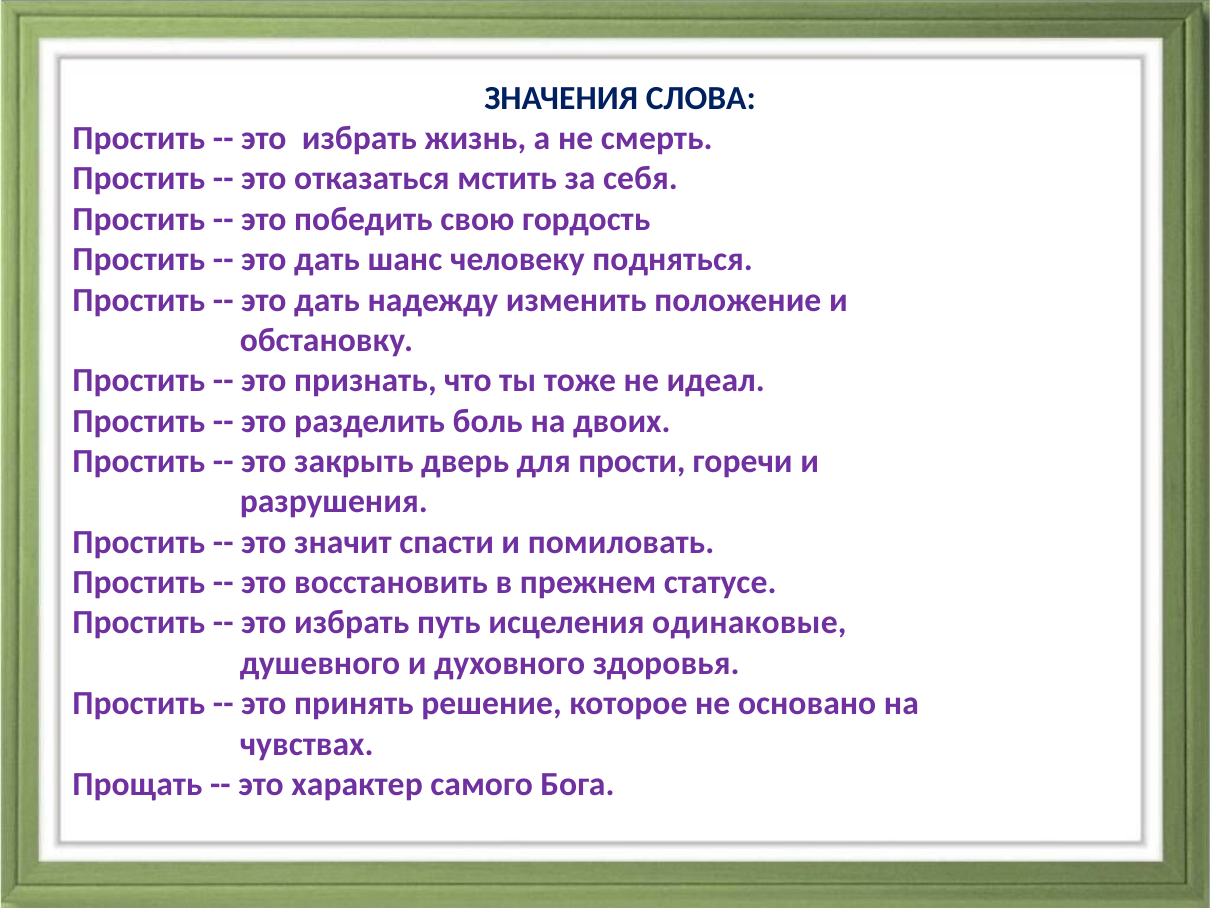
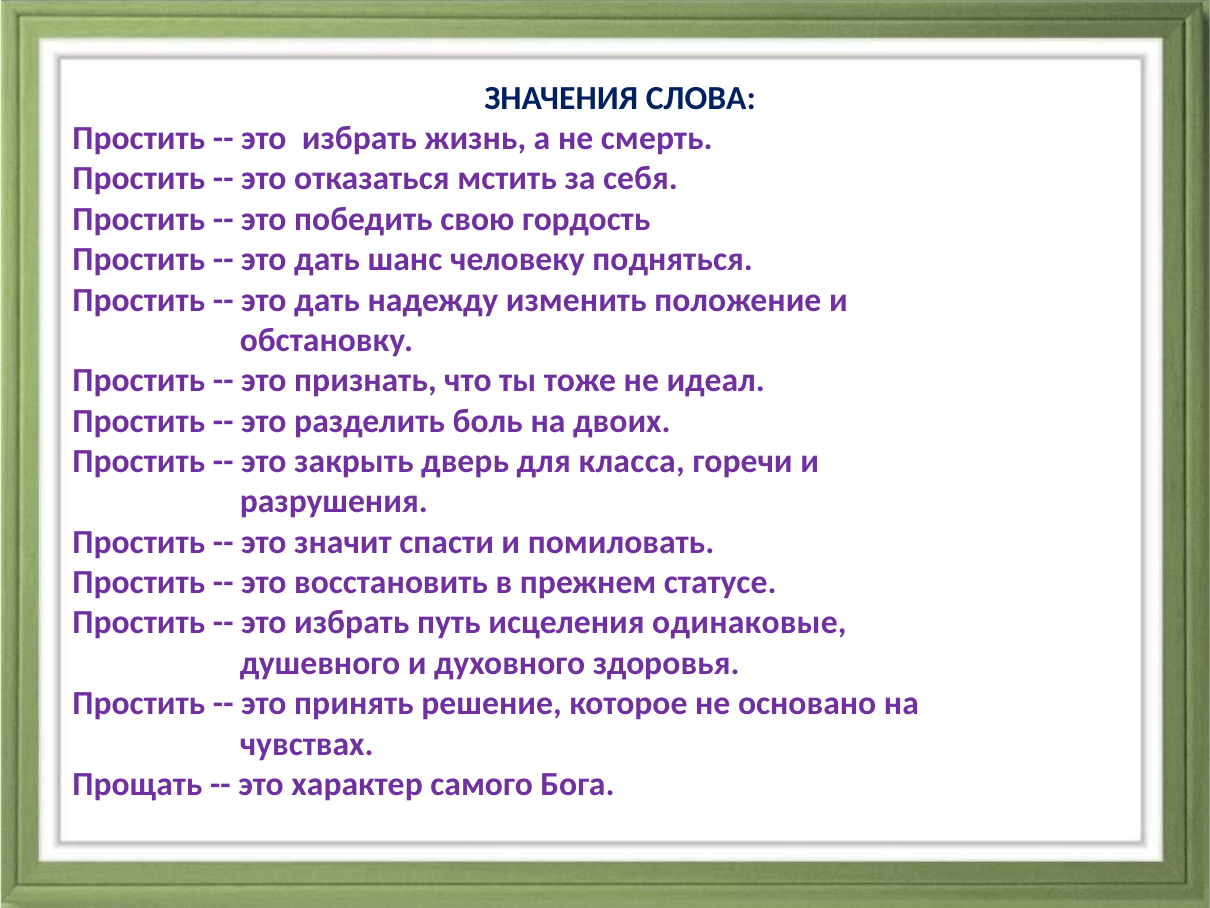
прости: прости -> класса (632, 461)
